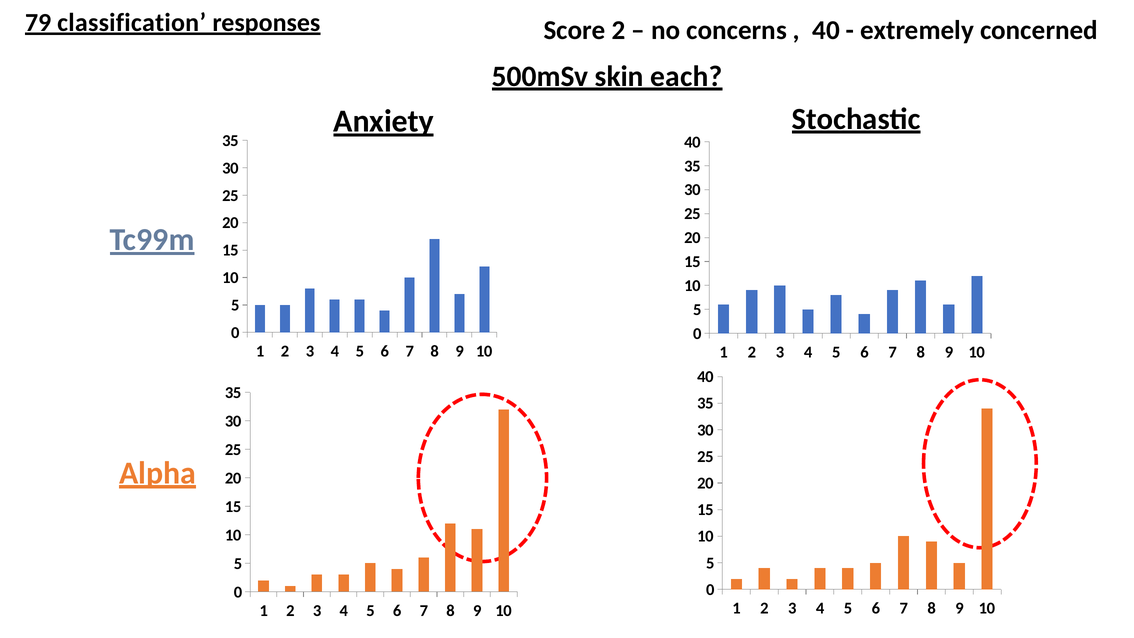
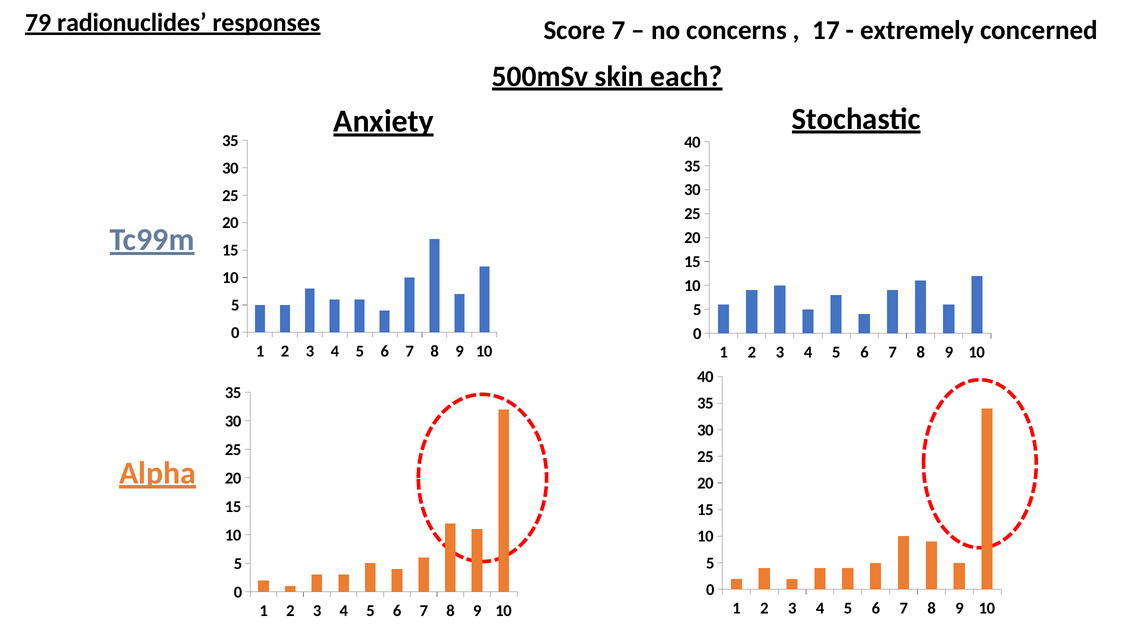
classification: classification -> radionuclides (132, 22)
Score 2: 2 -> 7 (618, 30)
40: 40 -> 17 (826, 30)
